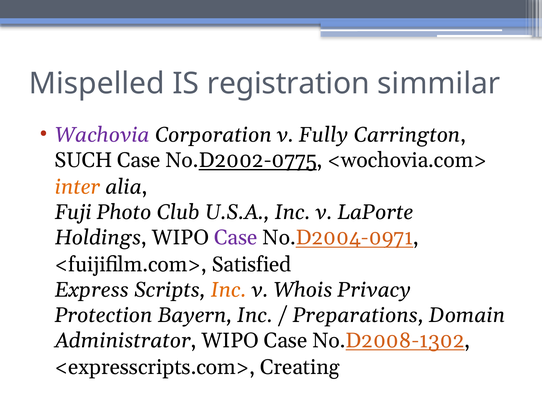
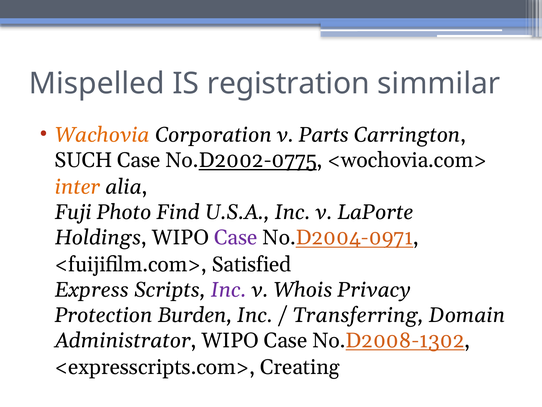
Wachovia colour: purple -> orange (102, 135)
Fully: Fully -> Parts (324, 135)
Club: Club -> Find (178, 212)
Inc colour: orange -> purple (228, 289)
Bayern: Bayern -> Burden (195, 315)
Preparations: Preparations -> Transferring (358, 315)
